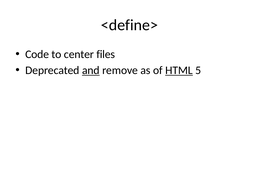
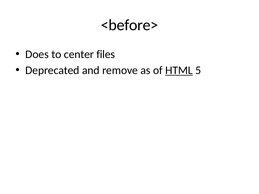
<define>: <define> -> <before> (130, 25)
Code: Code -> Does (37, 54)
and underline: present -> none (91, 70)
